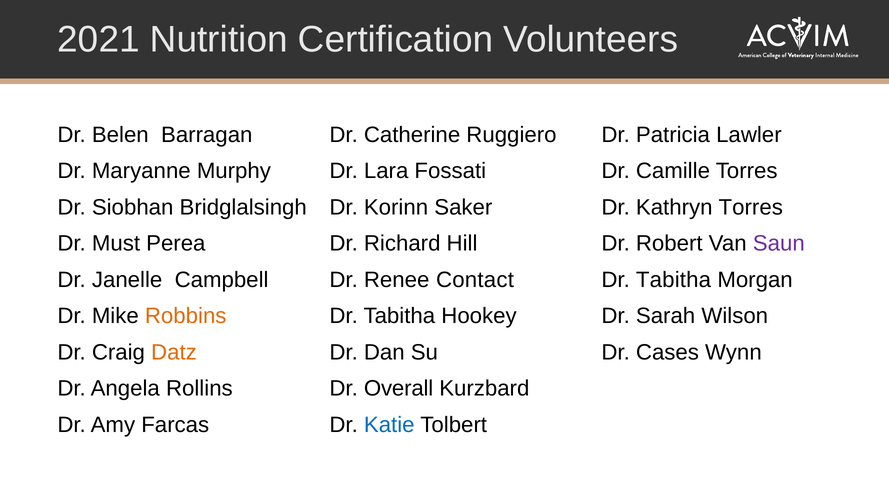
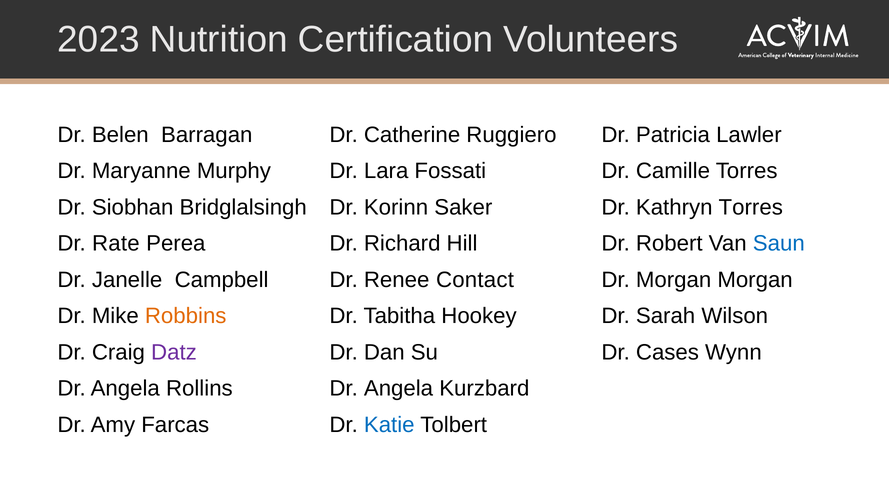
2021: 2021 -> 2023 (99, 39)
Must: Must -> Rate (116, 244)
Saun colour: purple -> blue (779, 244)
Tabitha: Tabitha -> Morgan (674, 280)
Datz colour: orange -> purple (174, 352)
Overall: Overall -> Angela (399, 389)
